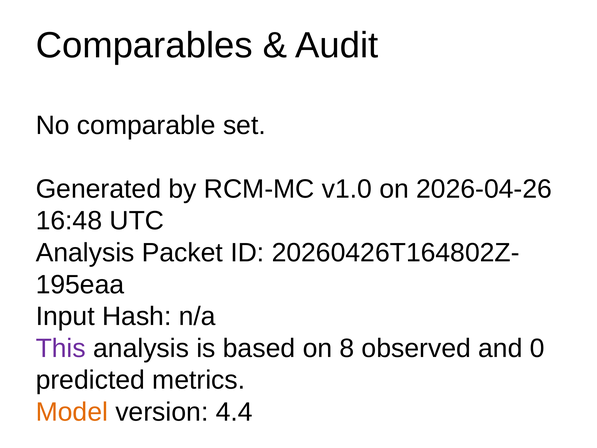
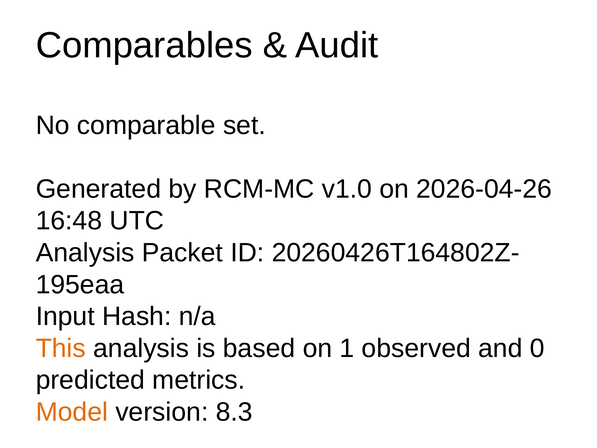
This colour: purple -> orange (61, 348)
8: 8 -> 1 (347, 348)
4.4: 4.4 -> 8.3 (234, 412)
